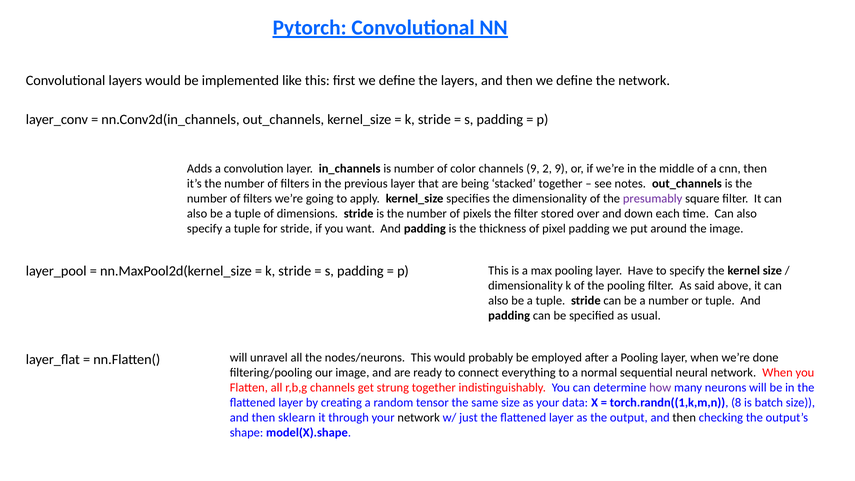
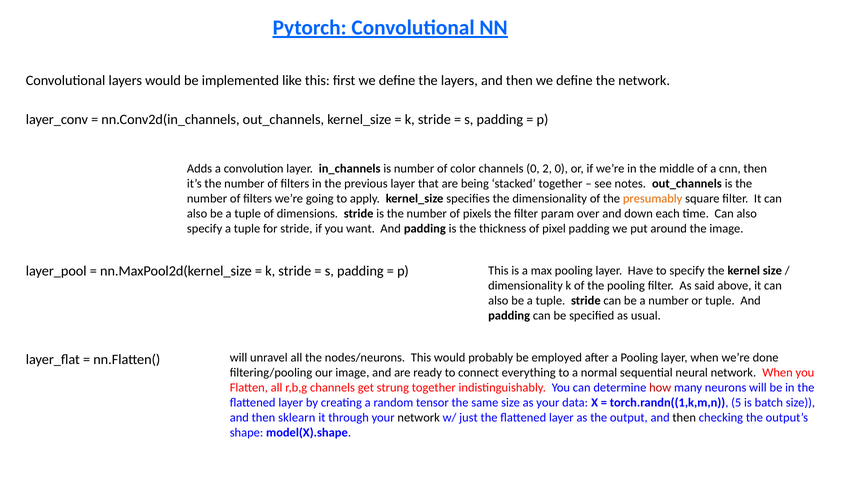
channels 9: 9 -> 0 (533, 169)
2 9: 9 -> 0 (561, 169)
presumably colour: purple -> orange (653, 199)
stored: stored -> param (557, 213)
how colour: purple -> red (660, 388)
8: 8 -> 5 (736, 403)
